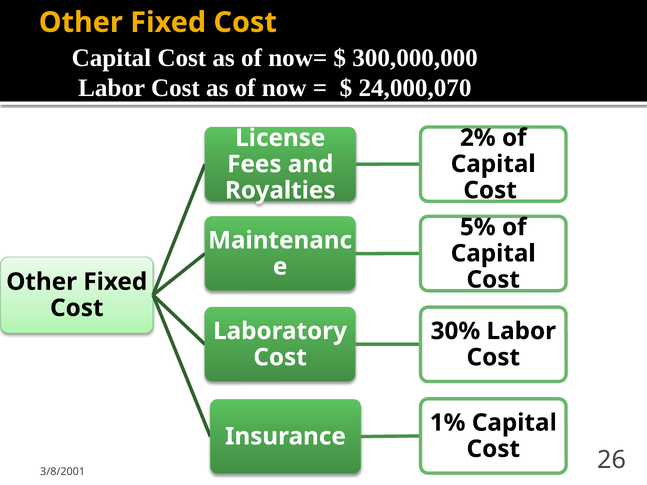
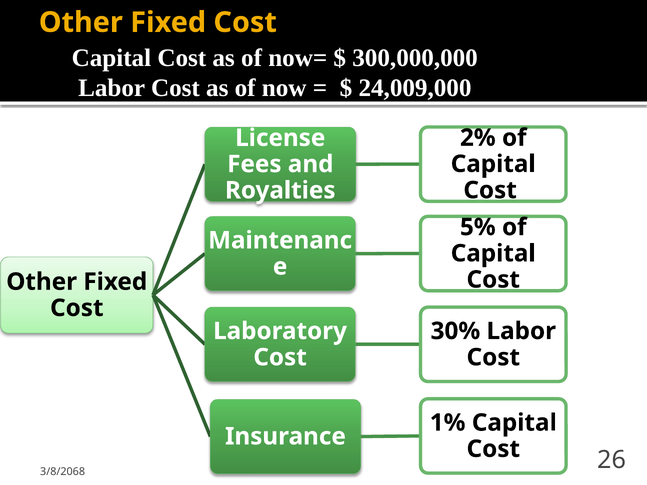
24,000,070: 24,000,070 -> 24,009,000 (415, 88)
3/8/2001: 3/8/2001 -> 3/8/2068 (63, 472)
